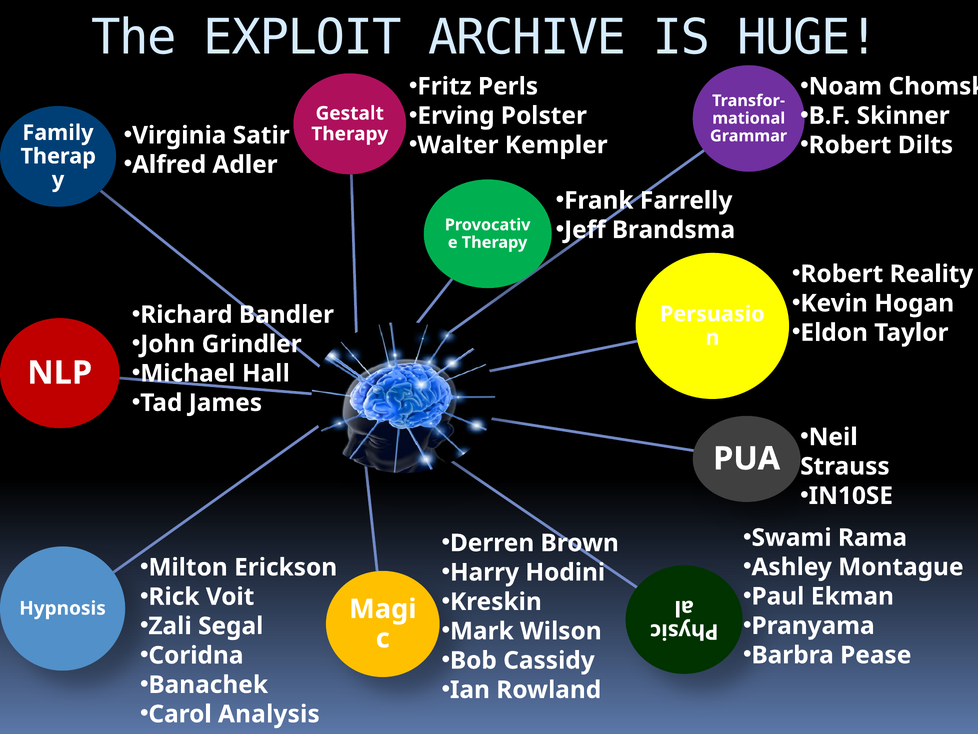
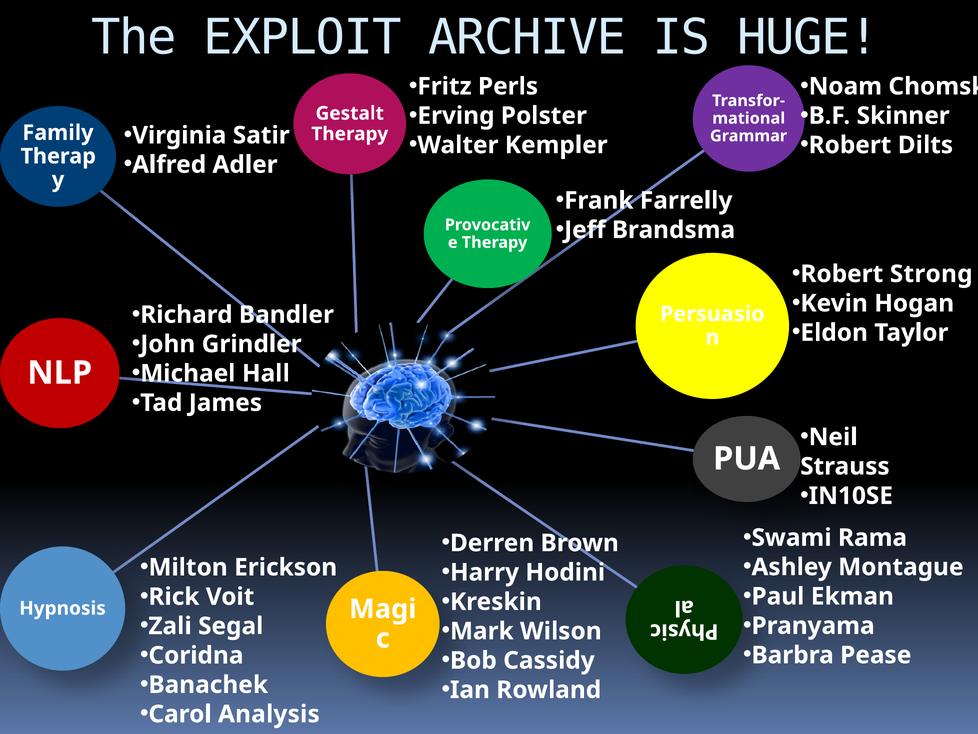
Reality: Reality -> Strong (931, 274)
